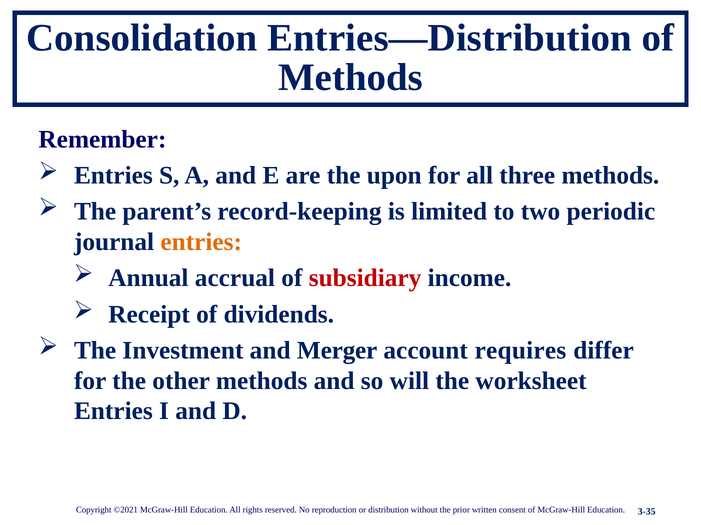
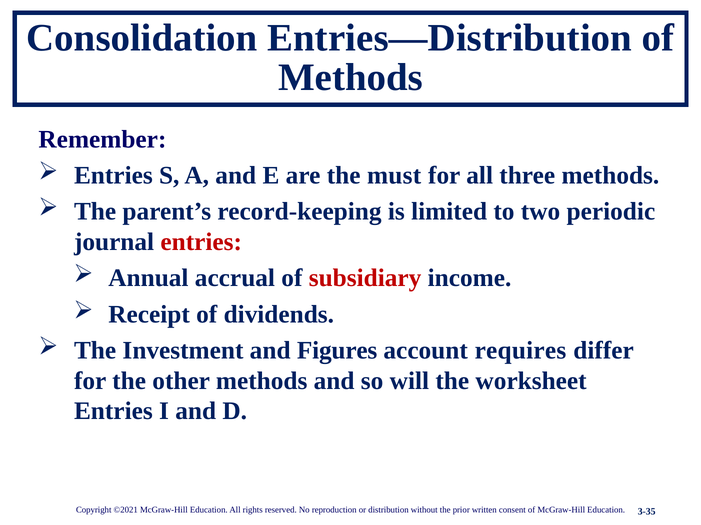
upon: upon -> must (394, 176)
entries colour: orange -> red (201, 242)
Merger: Merger -> Figures (337, 351)
